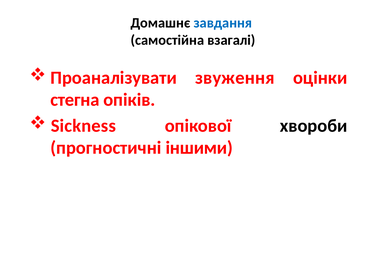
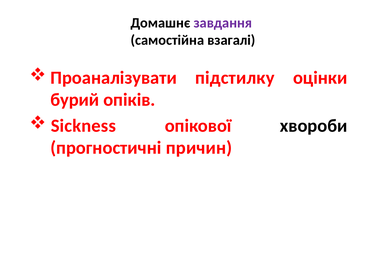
завдання colour: blue -> purple (223, 23)
звуження: звуження -> підстилку (235, 78)
стегна: стегна -> бурий (75, 100)
іншими: іншими -> причин (199, 148)
